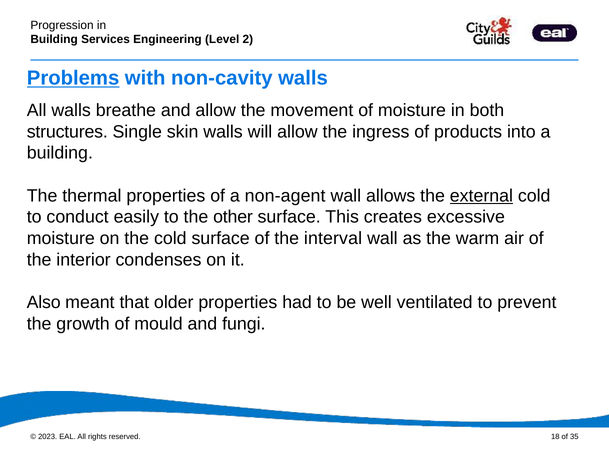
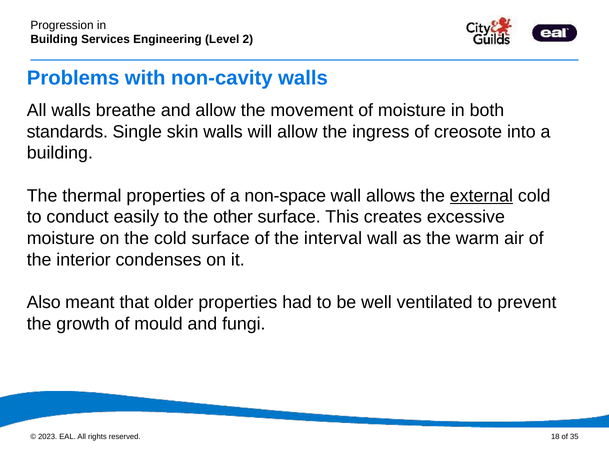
Problems underline: present -> none (73, 78)
structures: structures -> standards (67, 132)
products: products -> creosote (468, 132)
non-agent: non-agent -> non-space (285, 196)
